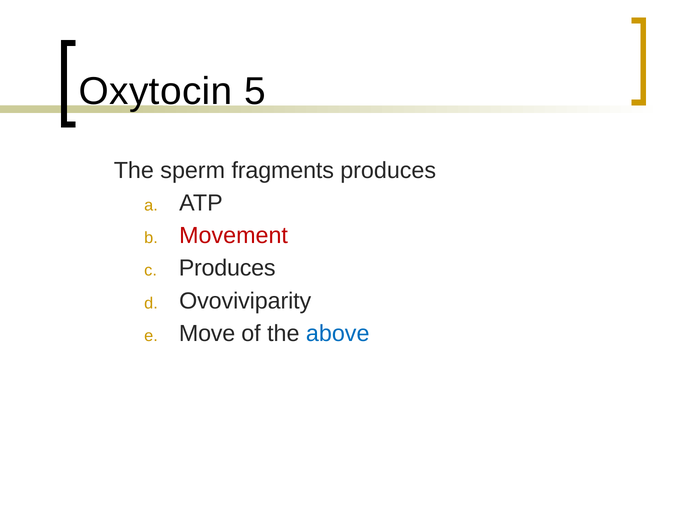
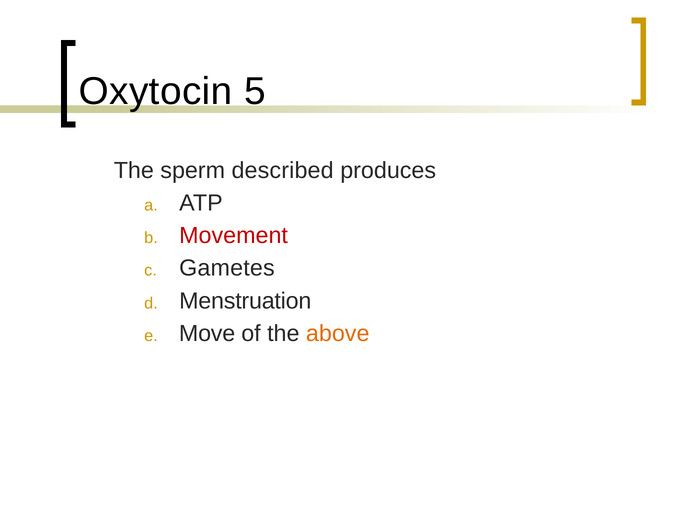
fragments: fragments -> described (283, 171)
Produces: Produces -> Gametes (227, 268)
Ovoviviparity: Ovoviviparity -> Menstruation (245, 301)
above colour: blue -> orange (338, 334)
